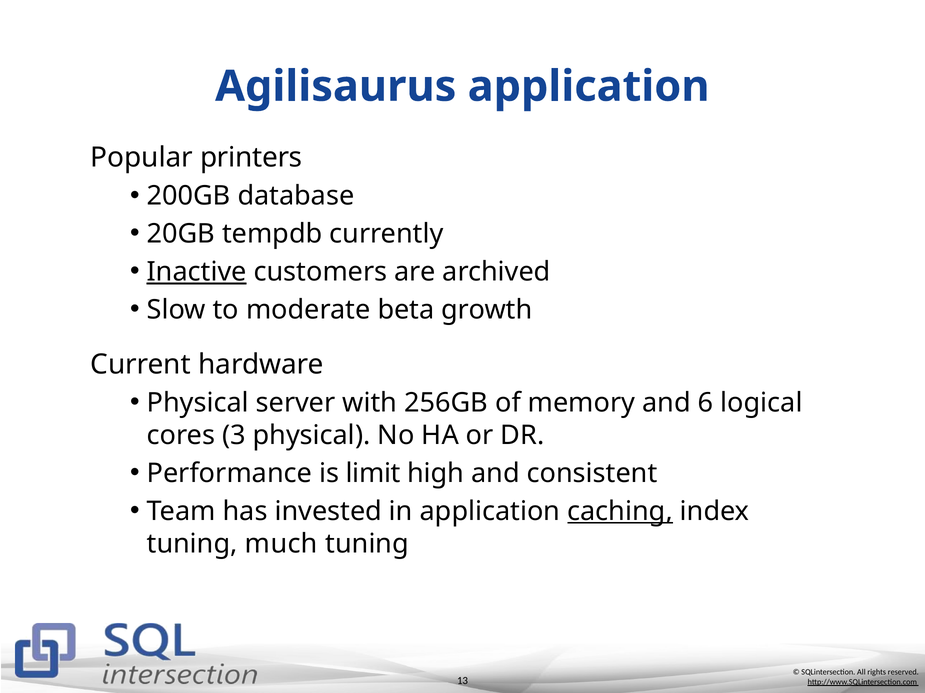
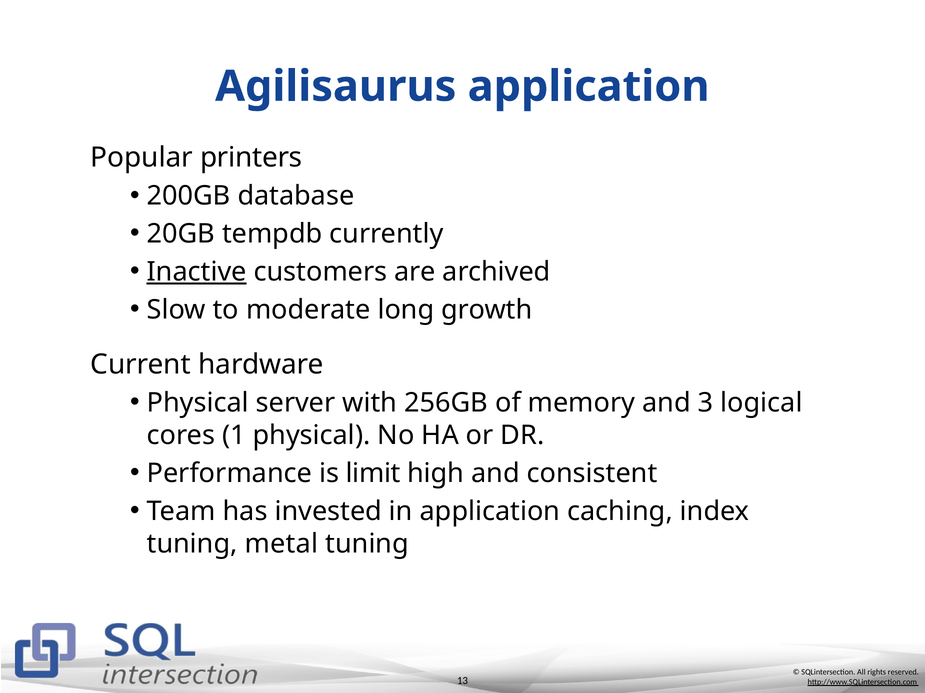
beta: beta -> long (406, 310)
6: 6 -> 3 (706, 403)
3: 3 -> 1 (234, 436)
caching underline: present -> none (620, 512)
much: much -> metal (281, 544)
